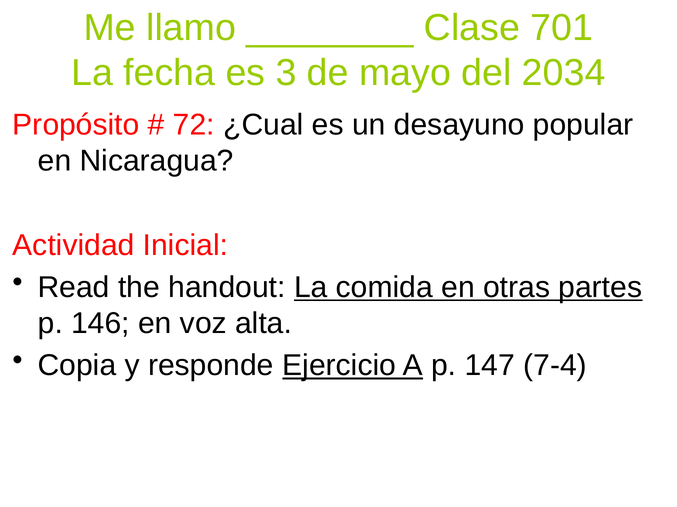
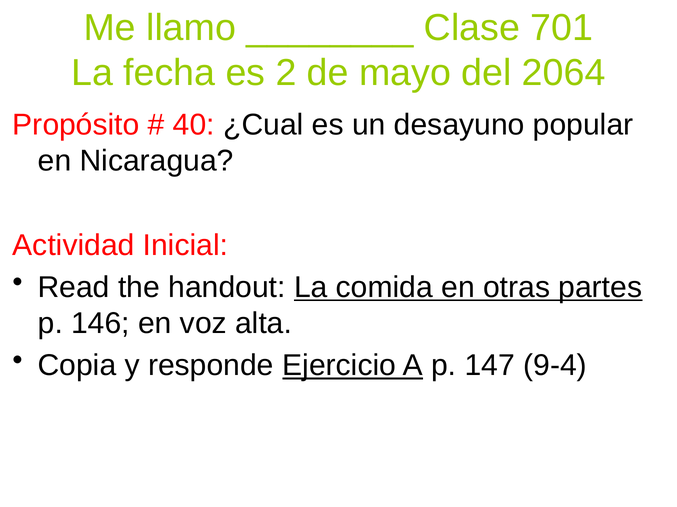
3: 3 -> 2 (286, 73)
2034: 2034 -> 2064 (564, 73)
72: 72 -> 40 (194, 125)
7-4: 7-4 -> 9-4 (555, 366)
